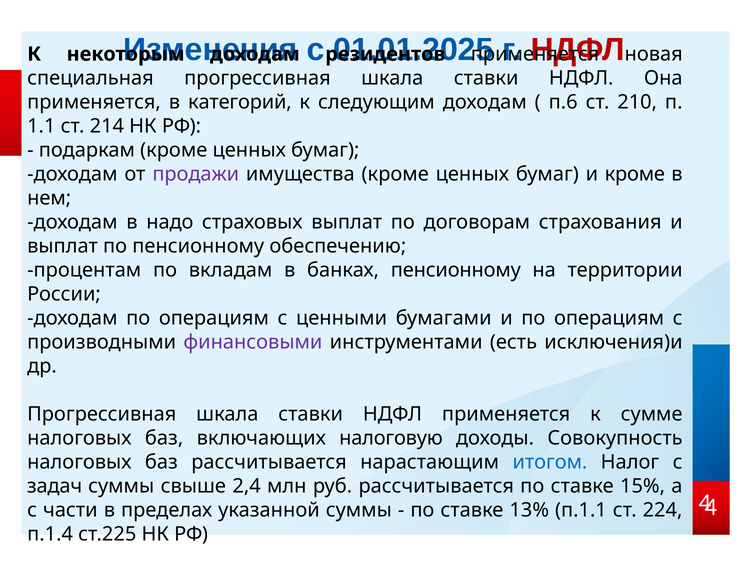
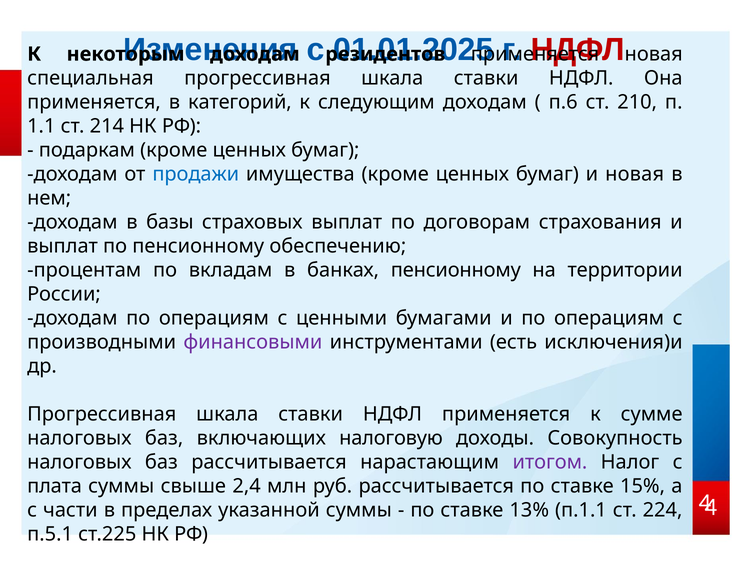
продажи colour: purple -> blue (196, 174)
и кроме: кроме -> новая (635, 174)
надо: надо -> базы (170, 222)
итогом colour: blue -> purple (550, 463)
задач: задач -> плата (55, 487)
п.1.4: п.1.4 -> п.5.1 (50, 535)
